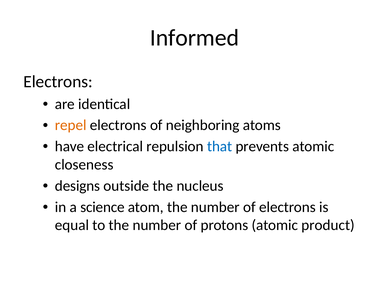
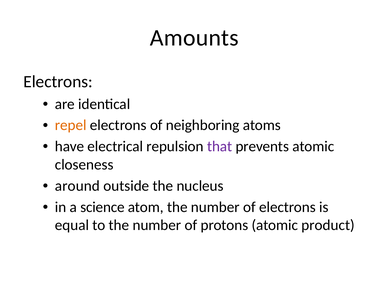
Informed: Informed -> Amounts (194, 38)
that colour: blue -> purple (220, 146)
designs: designs -> around (77, 186)
